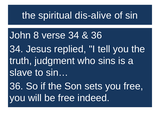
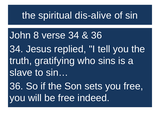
judgment: judgment -> gratifying (55, 61)
